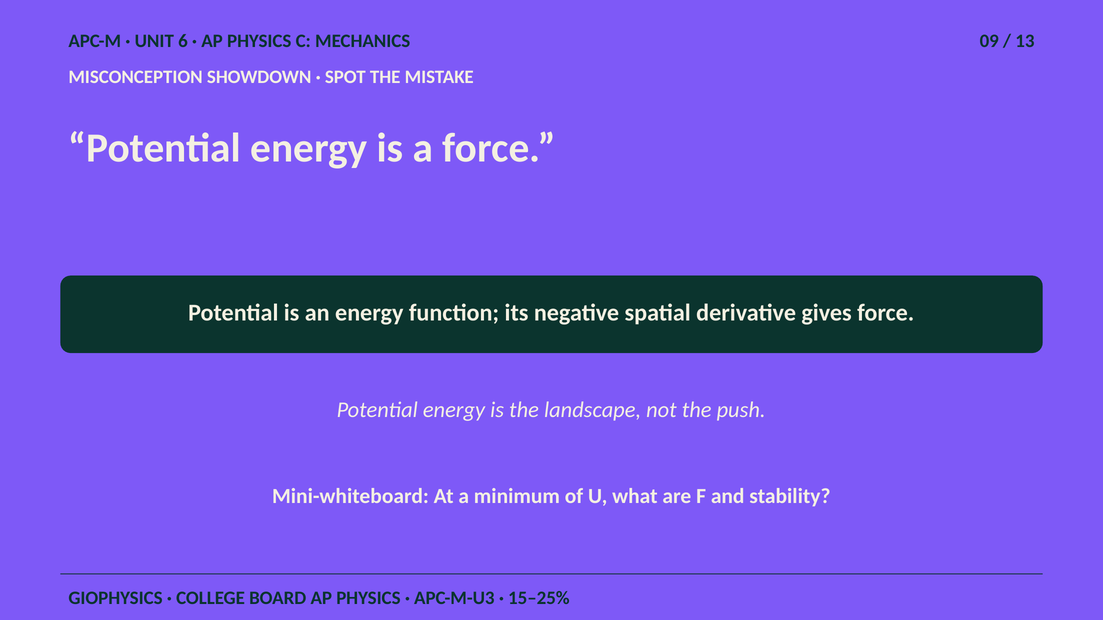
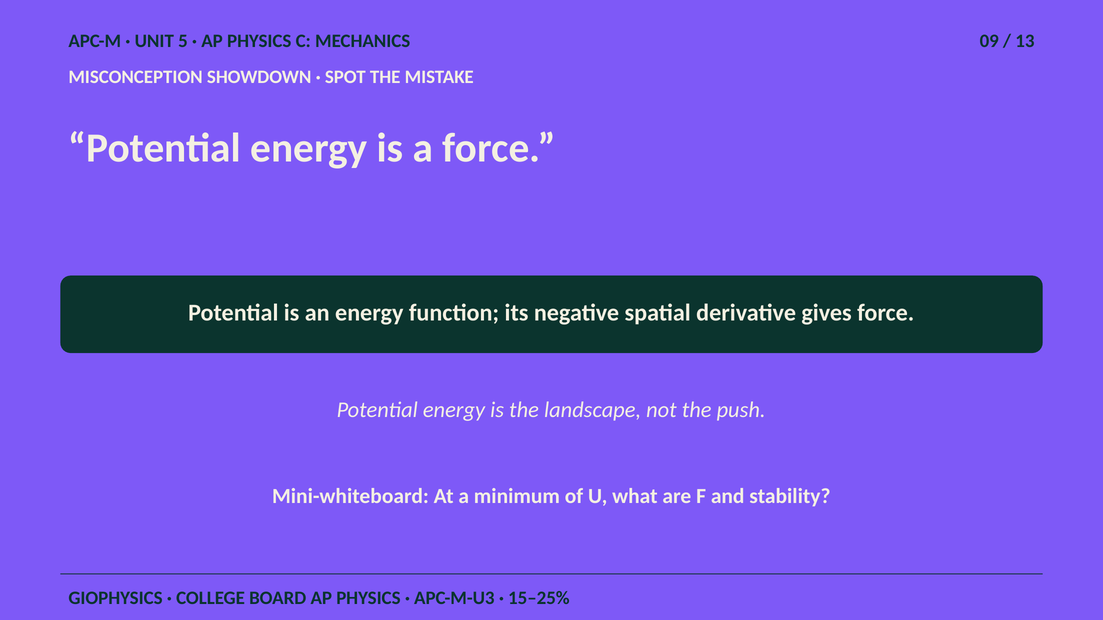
6: 6 -> 5 (183, 41)
